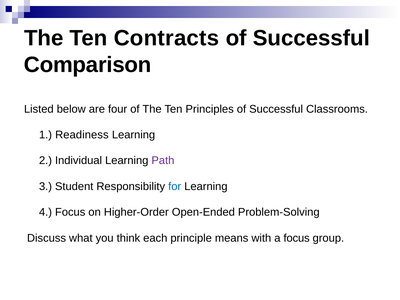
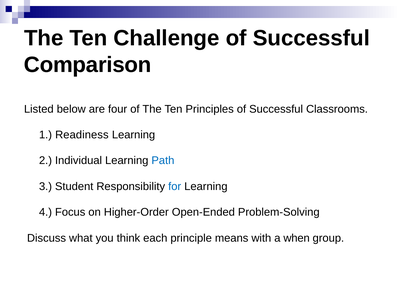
Contracts: Contracts -> Challenge (167, 38)
Path colour: purple -> blue (163, 161)
a focus: focus -> when (297, 238)
